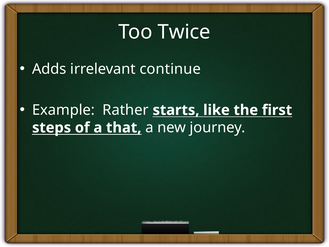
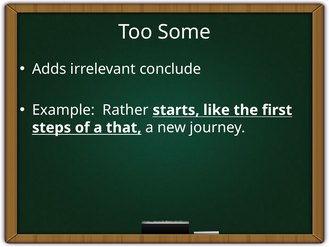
Twice: Twice -> Some (184, 32)
continue: continue -> conclude (170, 69)
